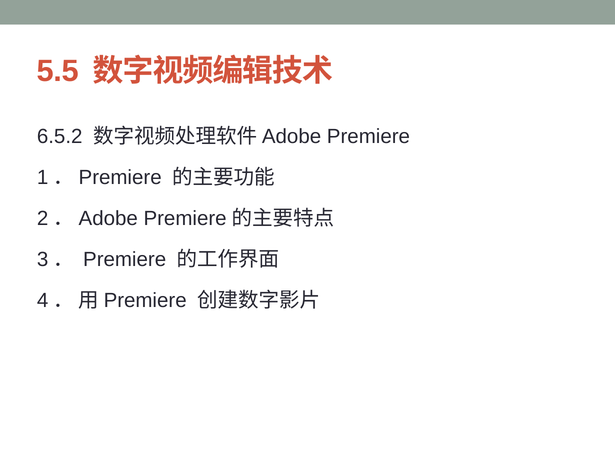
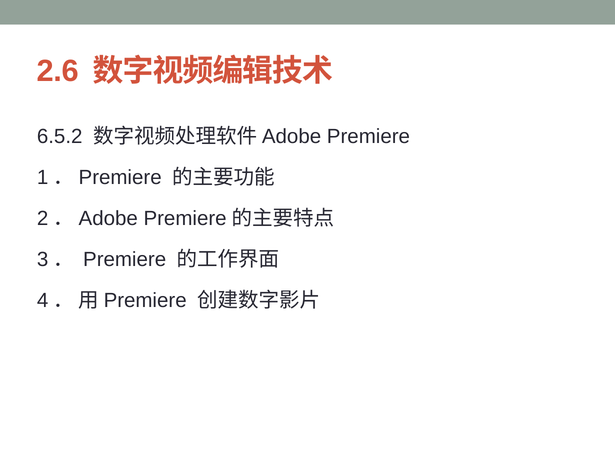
5.5: 5.5 -> 2.6 (58, 71)
